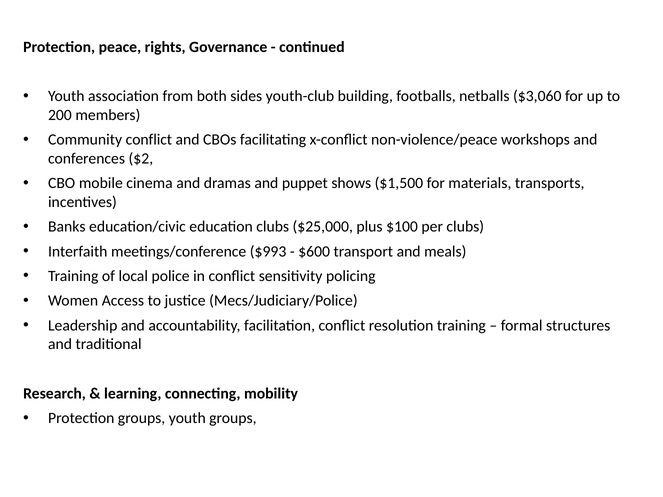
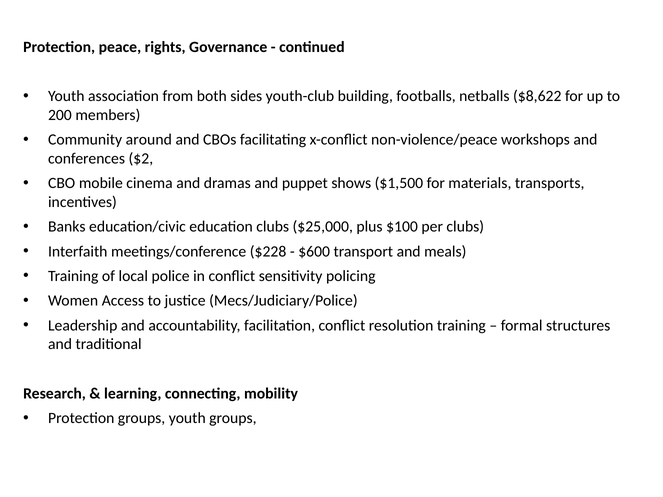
$3,060: $3,060 -> $8,622 (537, 96)
Community conflict: conflict -> around (149, 140)
$993: $993 -> $228 (268, 251)
